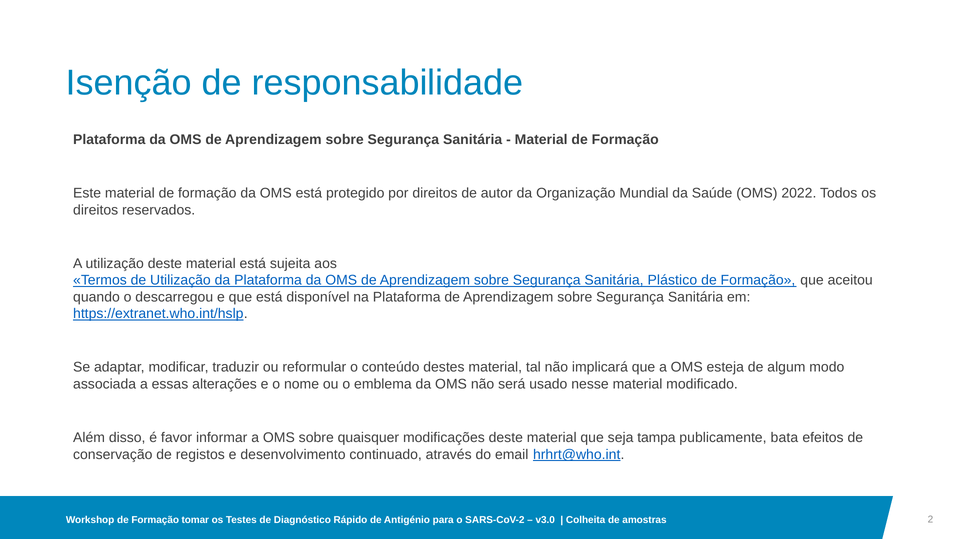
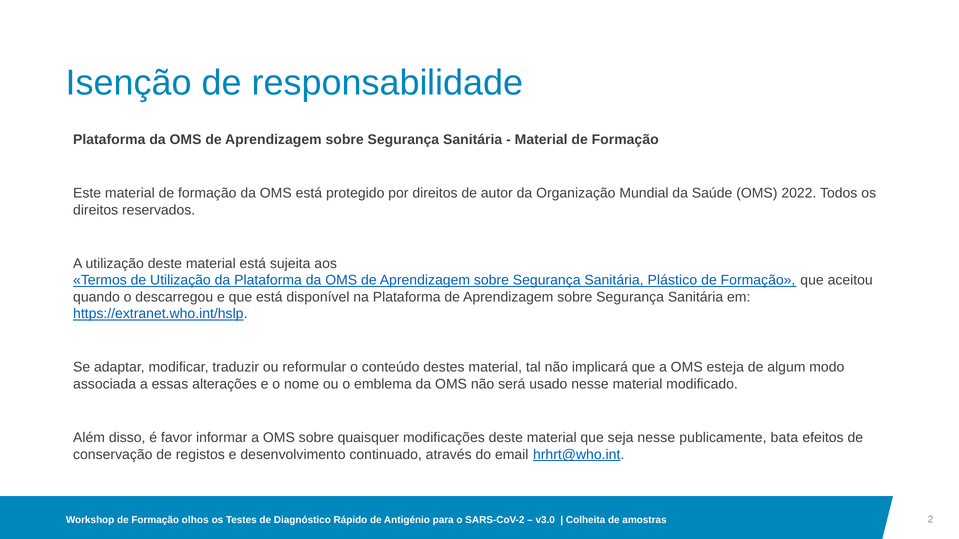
seja tampa: tampa -> nesse (656, 438)
tomar: tomar -> olhos (195, 520)
